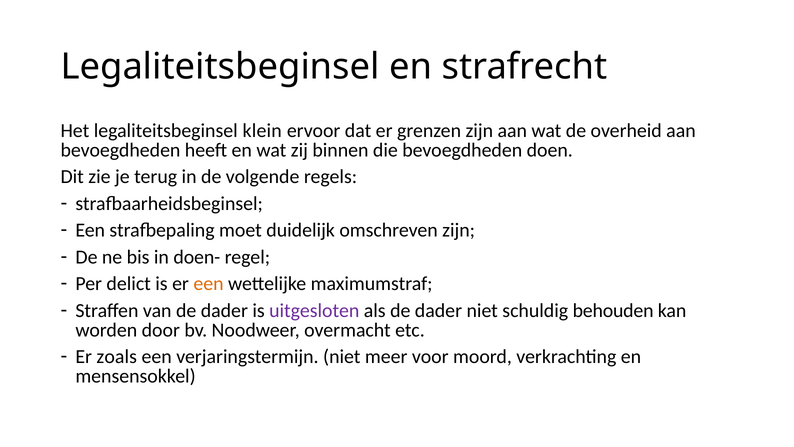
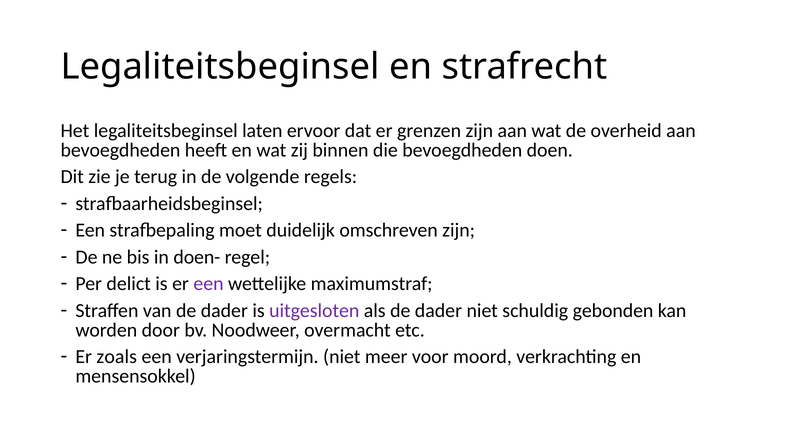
klein: klein -> laten (262, 131)
een colour: orange -> purple (208, 284)
behouden: behouden -> gebonden (613, 310)
